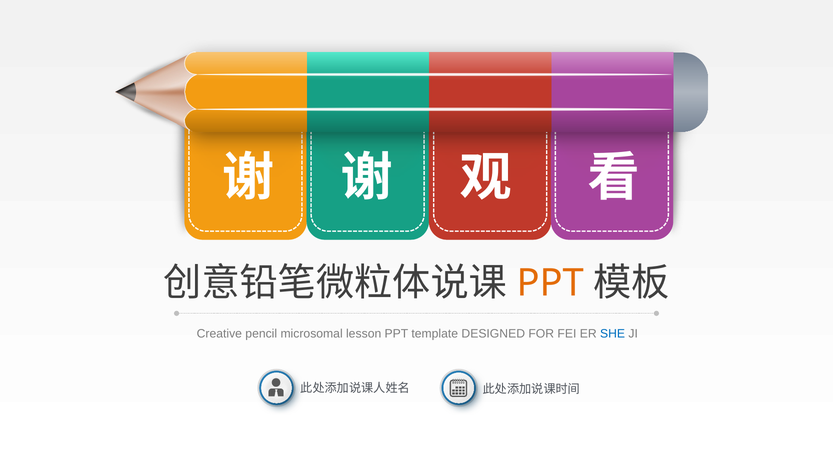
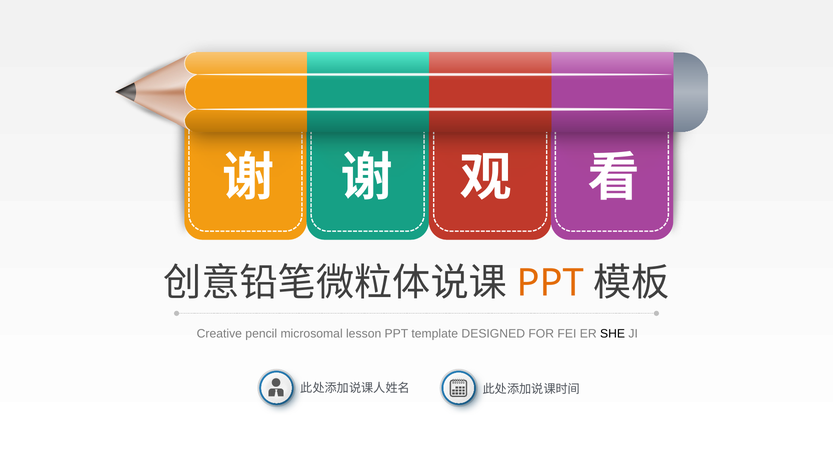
SHE colour: blue -> black (613, 333)
